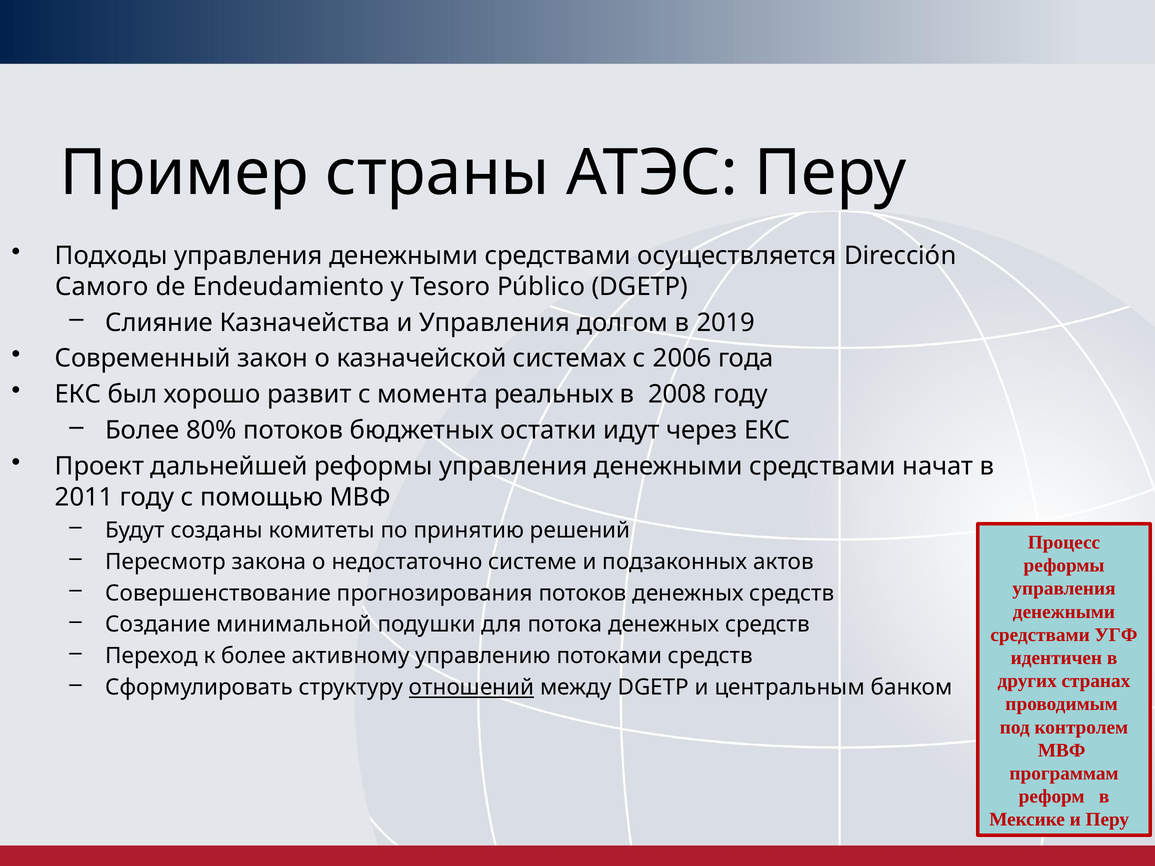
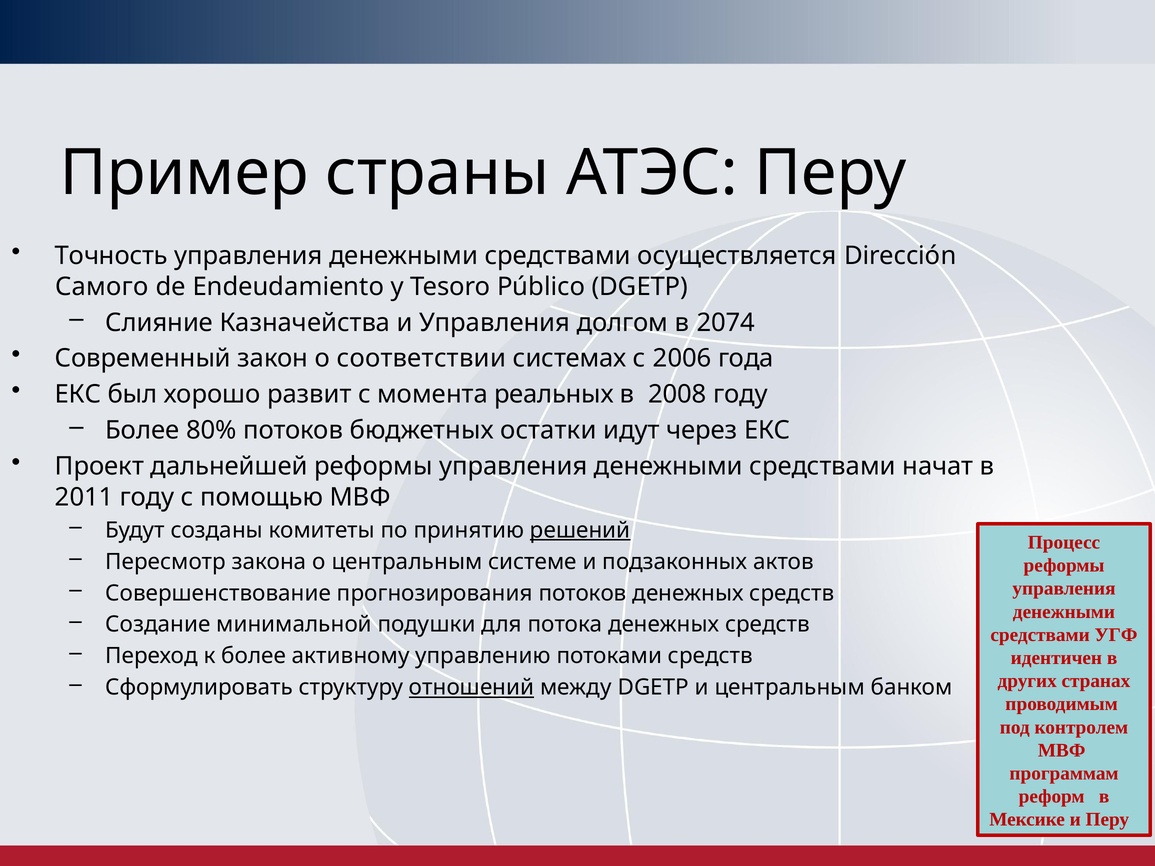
Подходы: Подходы -> Точность (111, 256)
2019: 2019 -> 2074 (726, 323)
казначейской: казначейской -> соответствии (421, 359)
решений underline: none -> present (580, 530)
о недостаточно: недостаточно -> центральным (407, 562)
